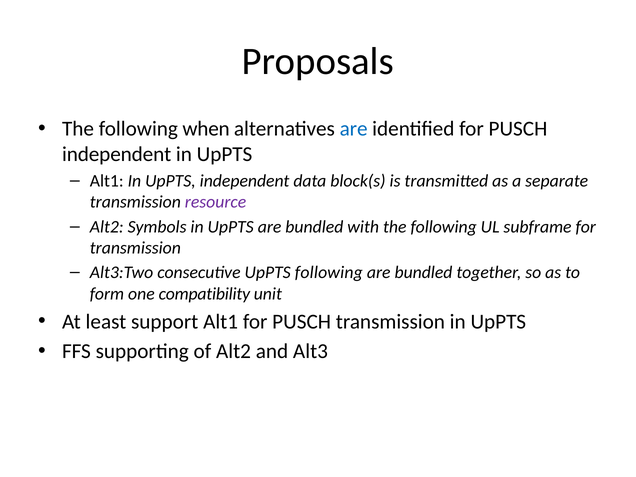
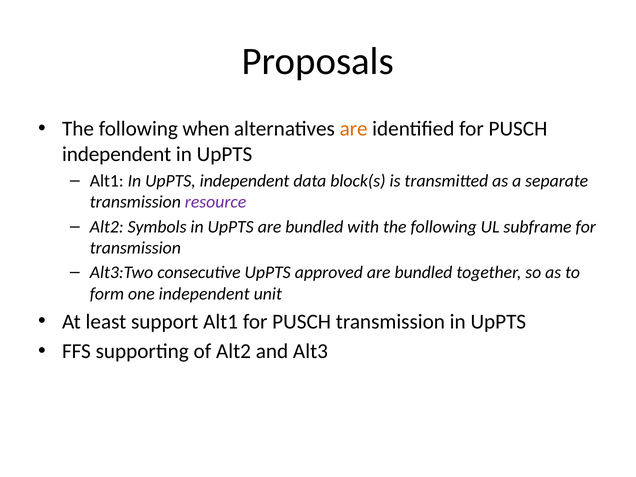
are colour: blue -> orange (354, 129)
UpPTS following: following -> approved (329, 273)
one compatibility: compatibility -> independent (204, 294)
